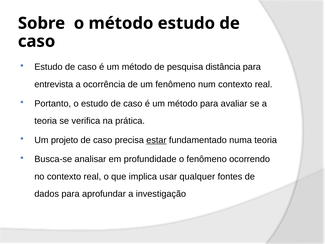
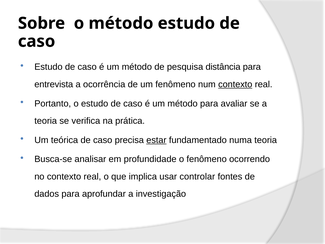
contexto underline: none -> present (235, 84)
projeto: projeto -> teórica (65, 140)
qualquer: qualquer -> controlar (197, 176)
